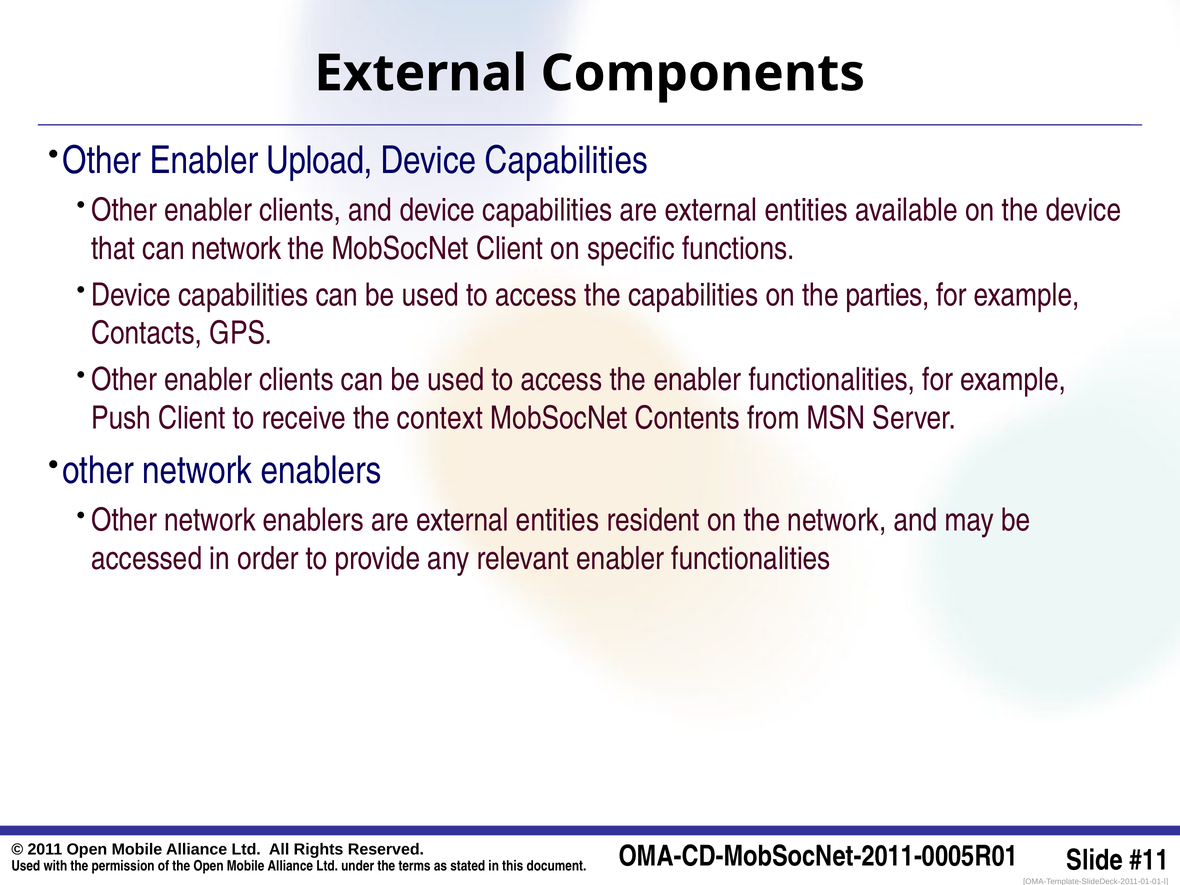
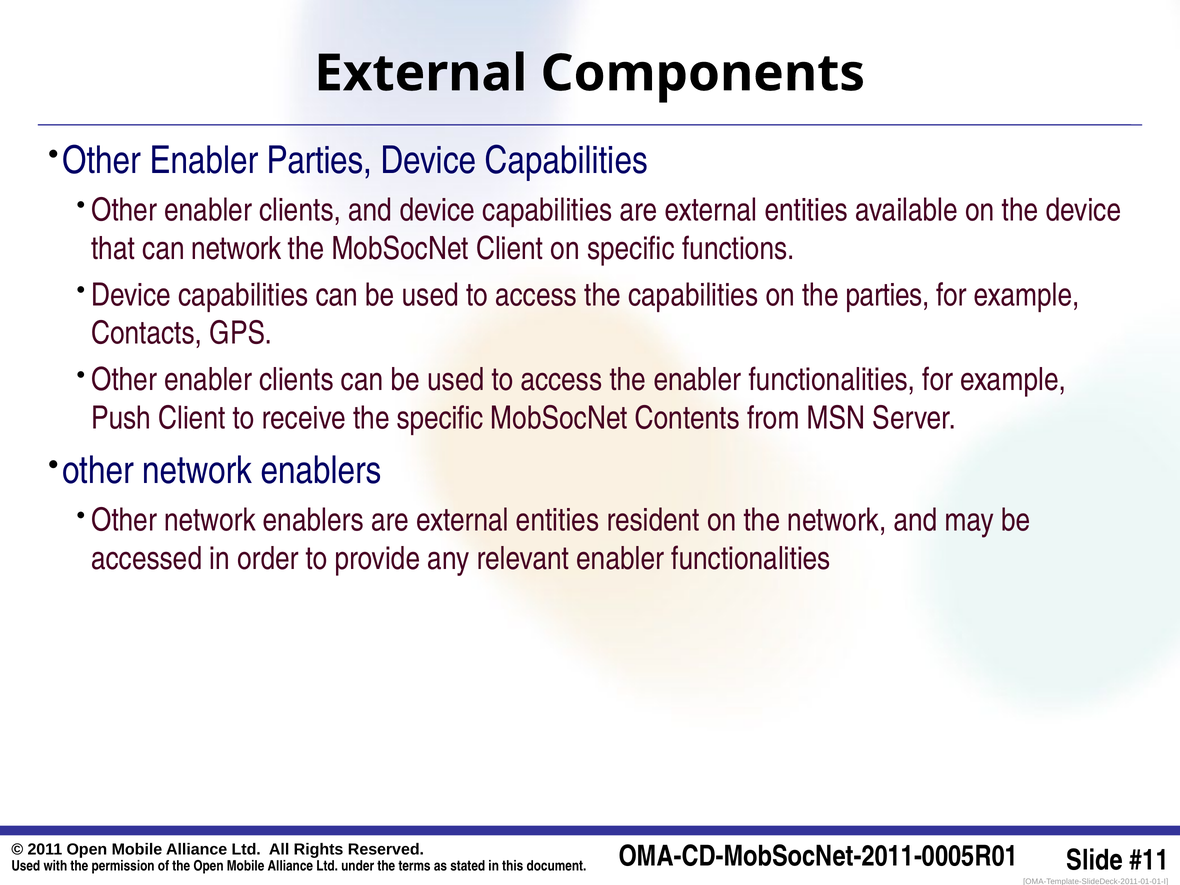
Enabler Upload: Upload -> Parties (319, 160)
the context: context -> specific (440, 418)
